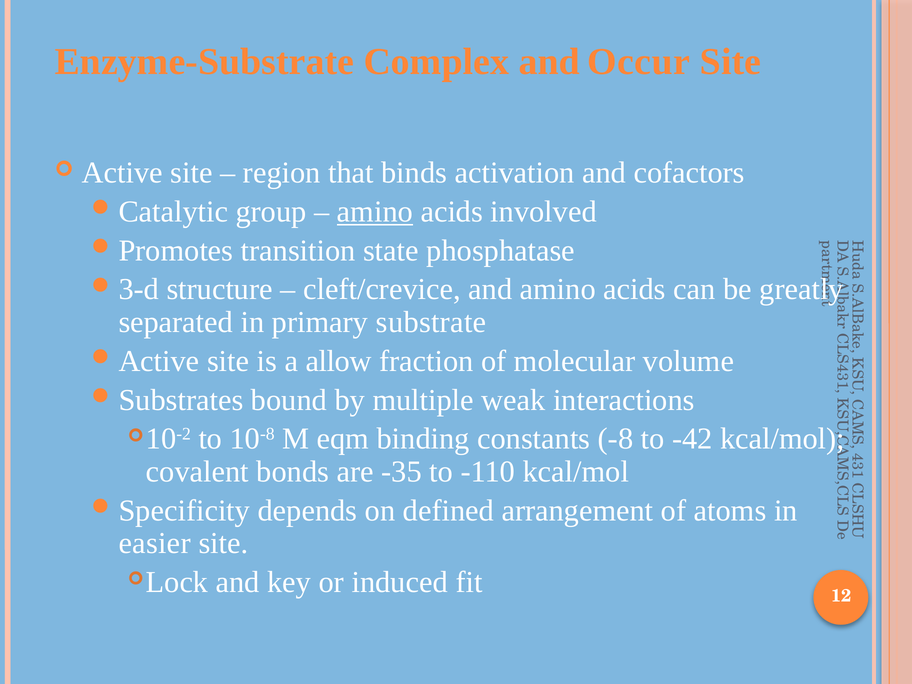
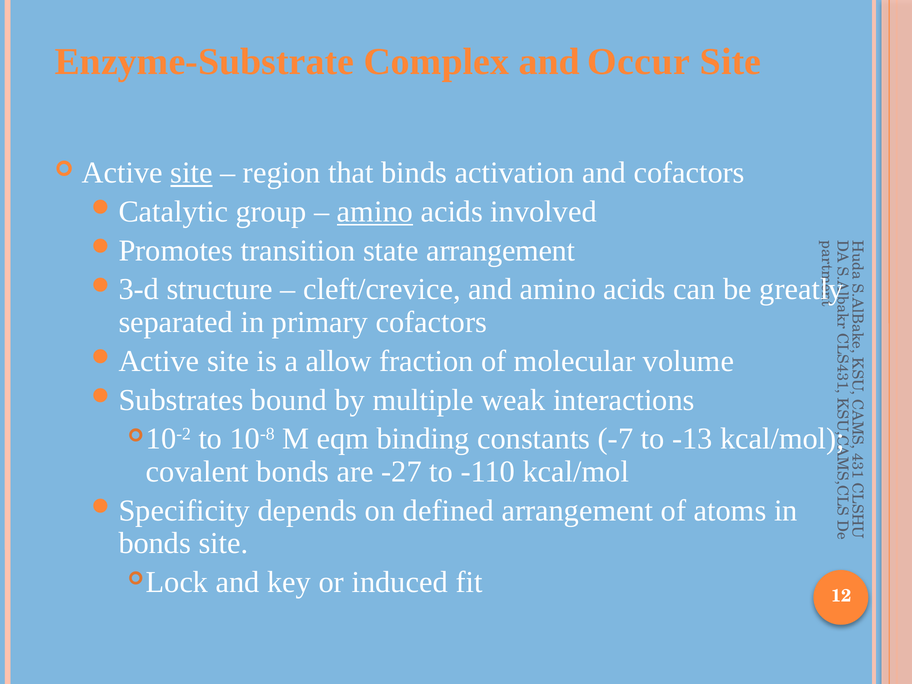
site underline: none -> present (192, 173)
state phosphatase: phosphatase -> arrangement (501, 251)
primary substrate: substrate -> cofactors (431, 322)
-8: -8 -> -7 (616, 439)
-42: -42 -> -13 (692, 439)
-35: -35 -> -27 (402, 472)
easier: easier -> bonds (155, 543)
